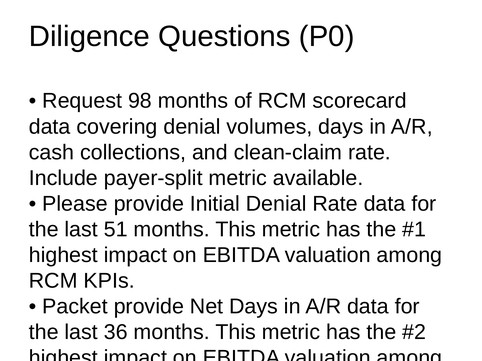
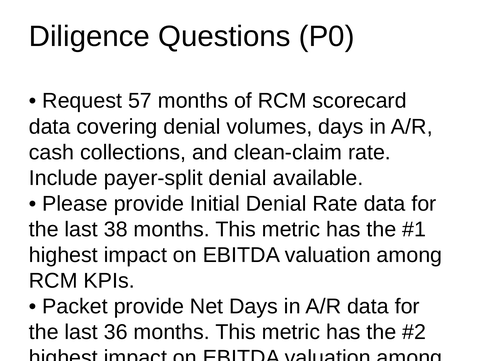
98: 98 -> 57 (140, 101)
payer-split metric: metric -> denial (238, 178)
51: 51 -> 38 (116, 230)
